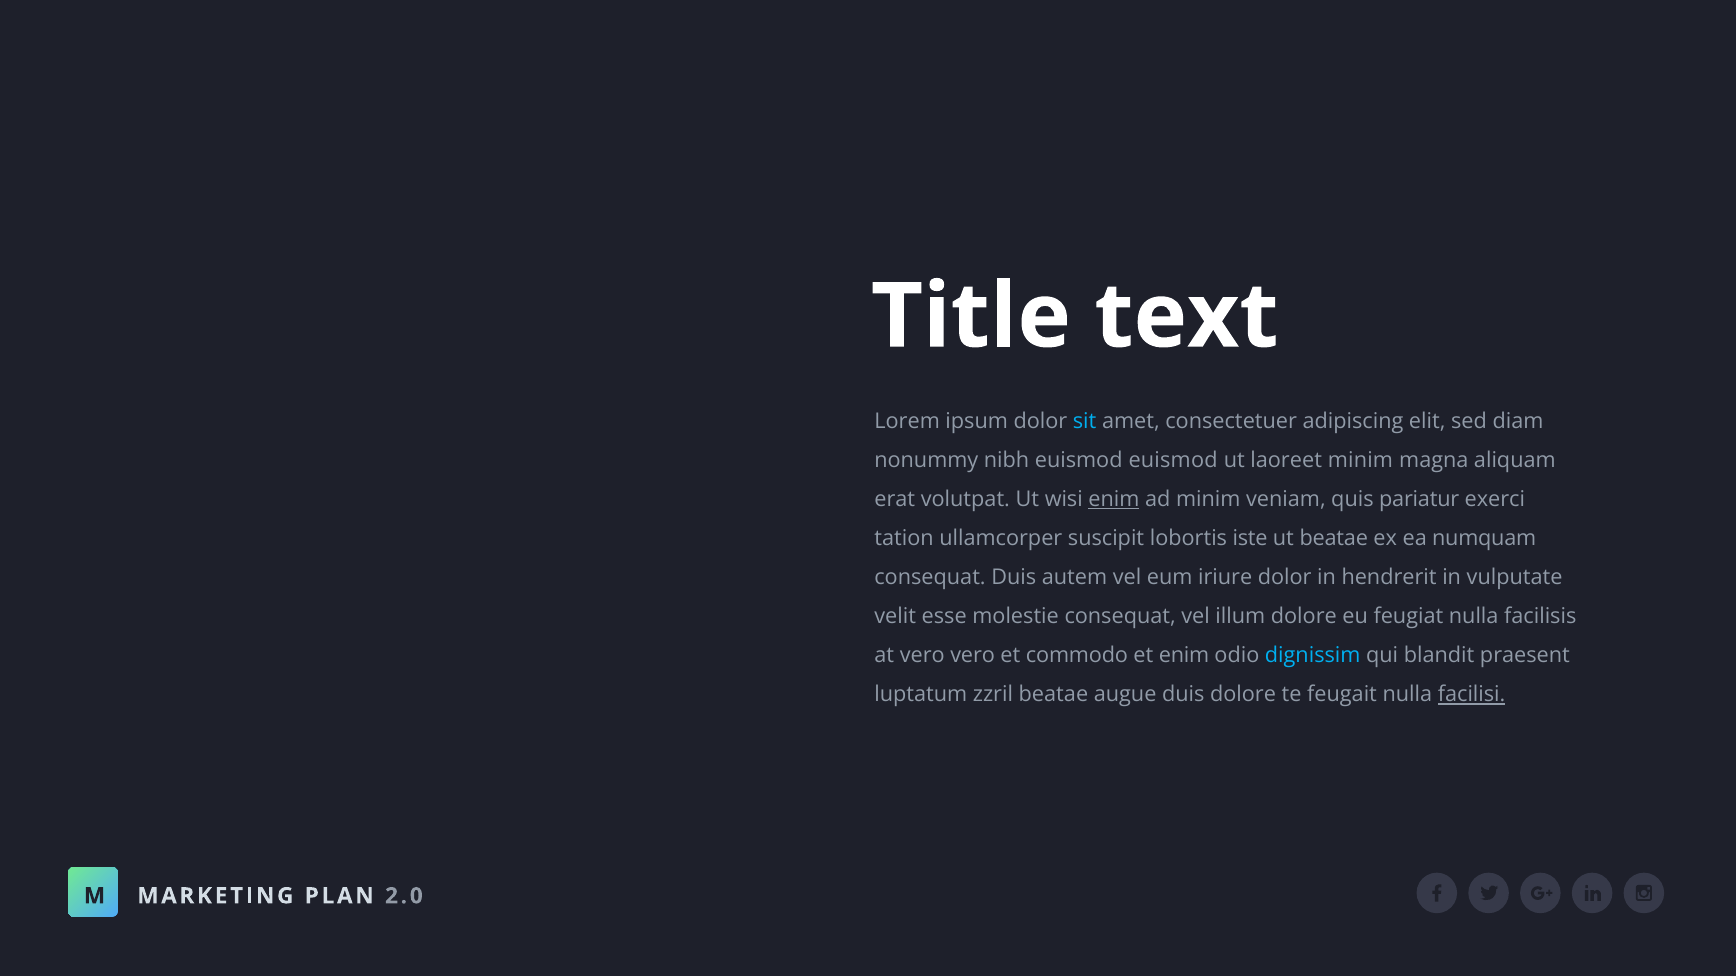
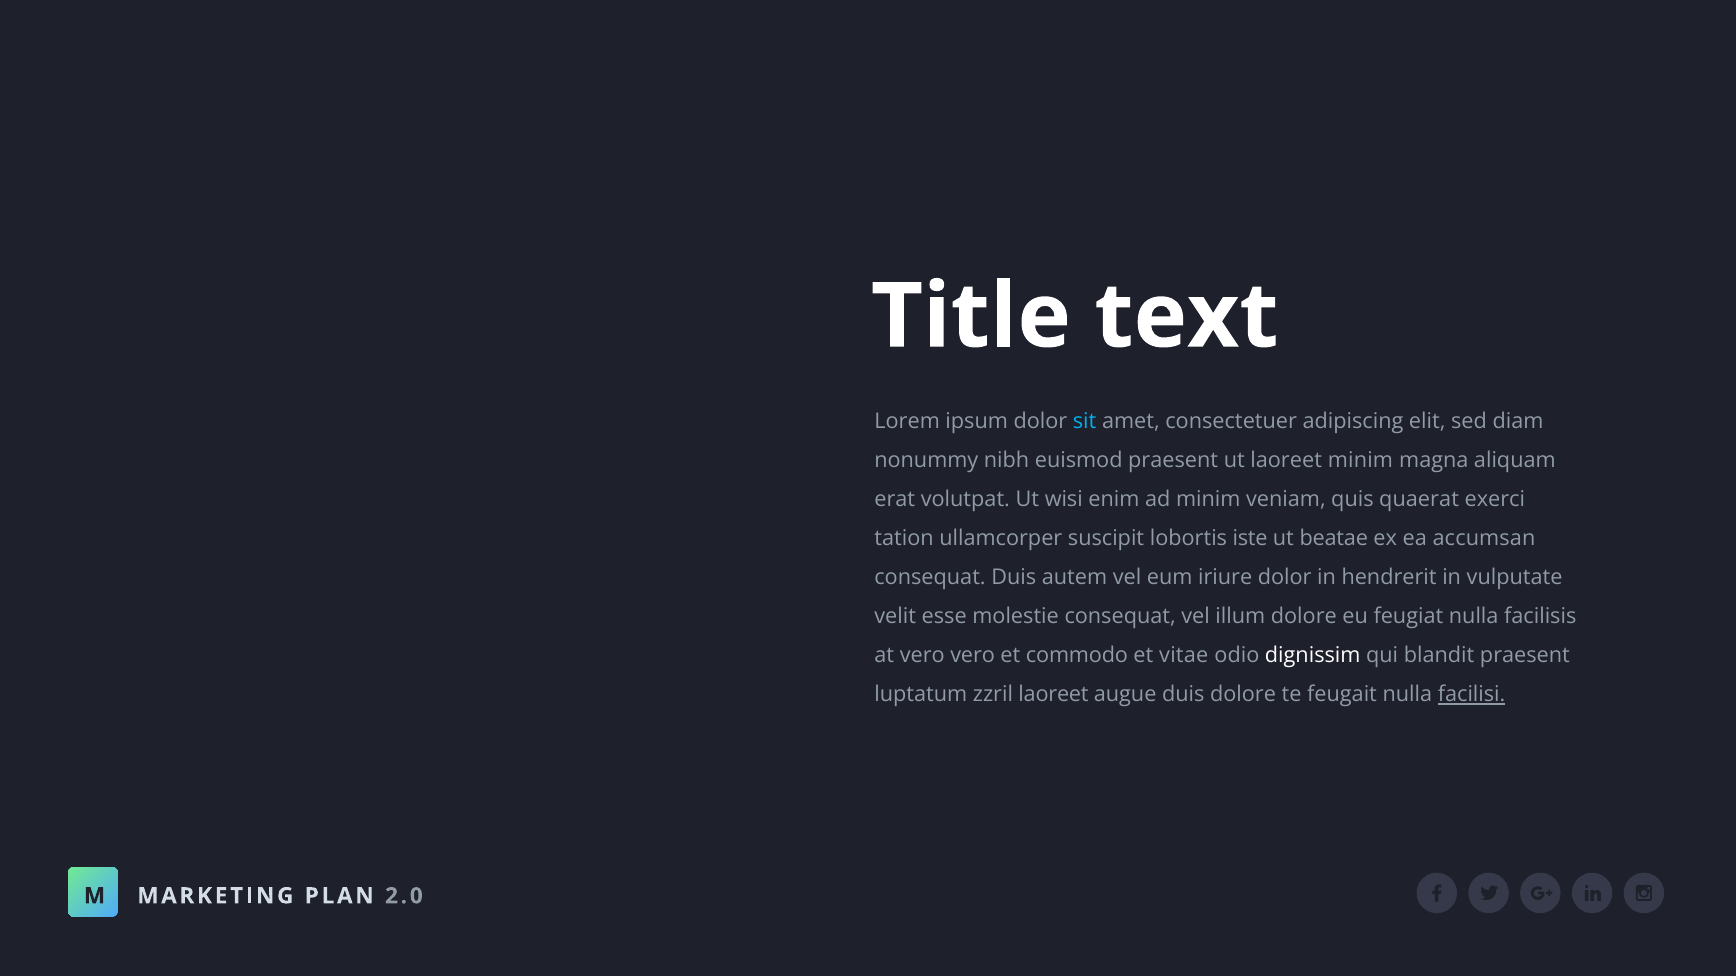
euismod euismod: euismod -> praesent (1173, 461)
enim underline: present -> none (1114, 500)
pariatur: pariatur -> quaerat (1419, 500)
numquam: numquam -> accumsan (1484, 539)
et enim: enim -> vitae (1184, 656)
dignissim colour: light blue -> white (1313, 656)
zzril beatae: beatae -> laoreet (1054, 695)
